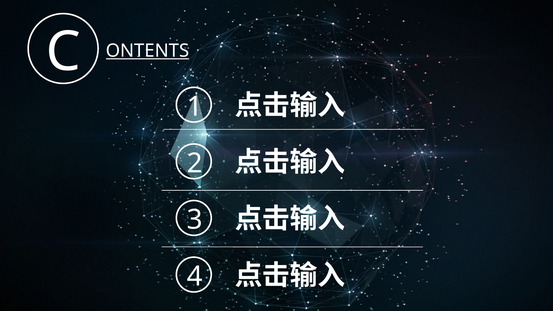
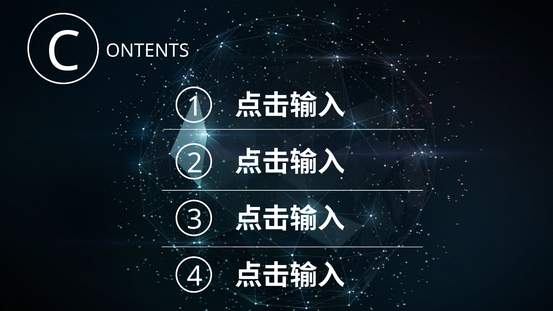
ONTENTS underline: present -> none (148, 51)
